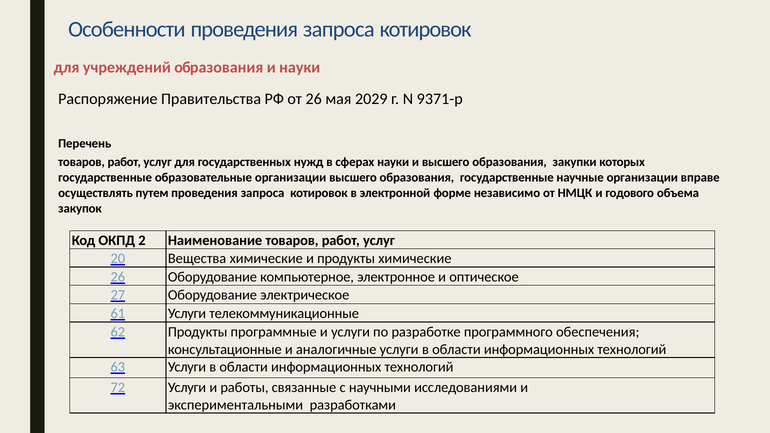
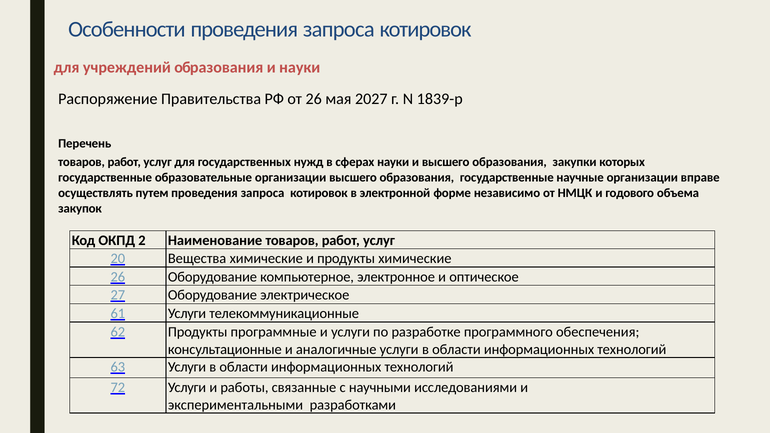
2029: 2029 -> 2027 (371, 99)
9371-р: 9371-р -> 1839-р (440, 99)
